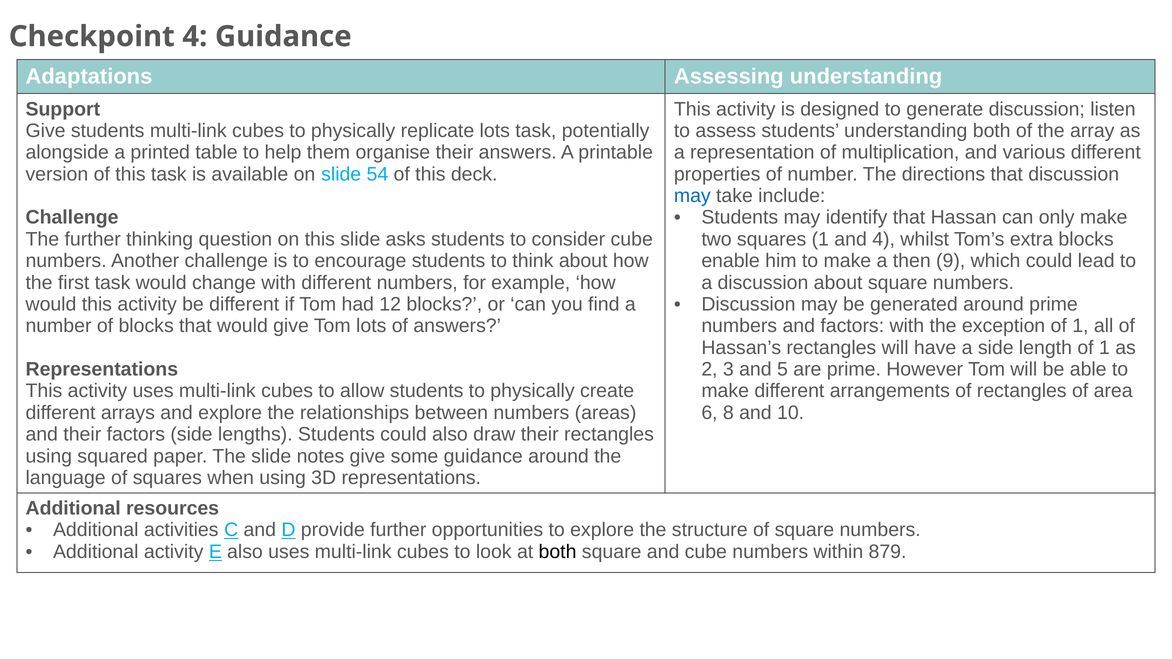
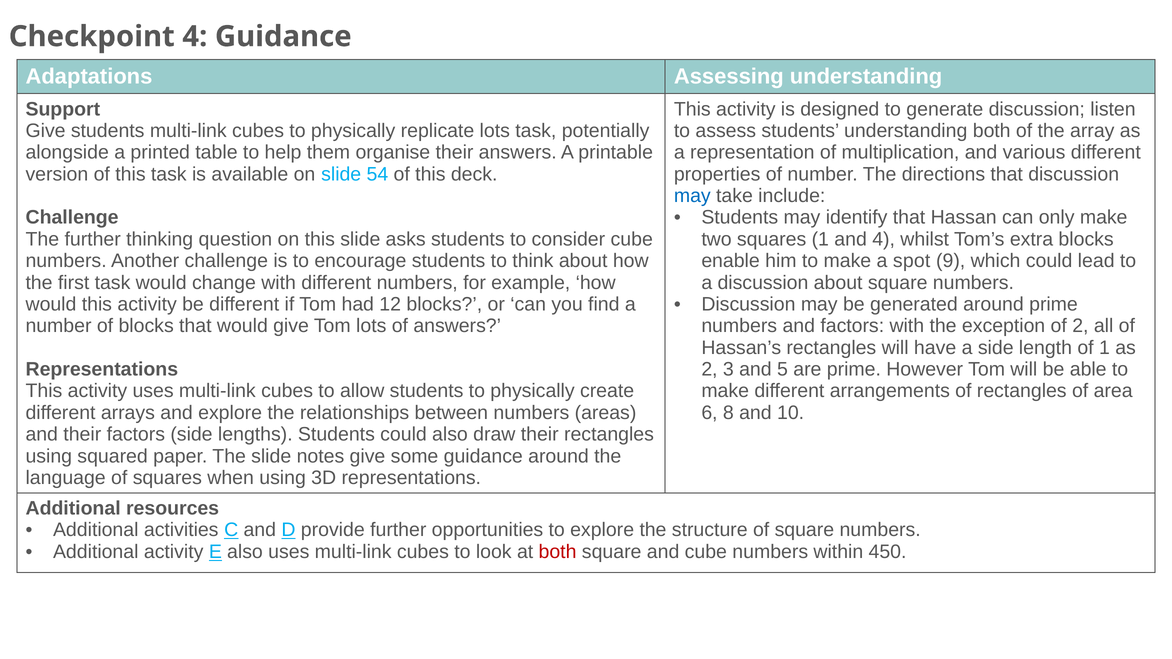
then: then -> spot (912, 261)
exception of 1: 1 -> 2 (1080, 326)
both colour: black -> red (558, 552)
879: 879 -> 450 (888, 552)
